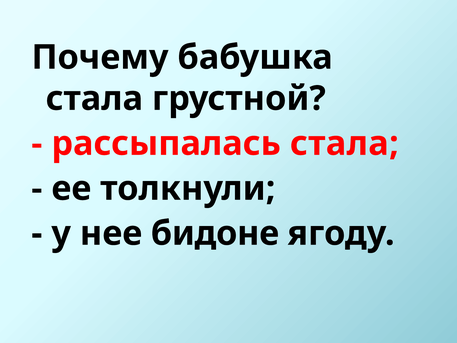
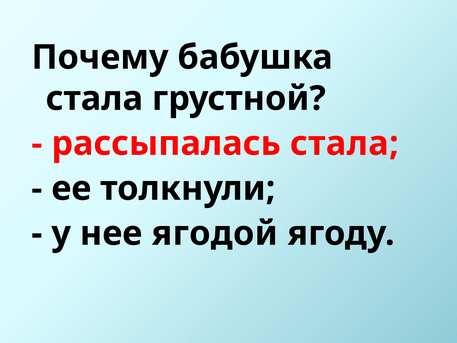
бидоне: бидоне -> ягодой (215, 233)
